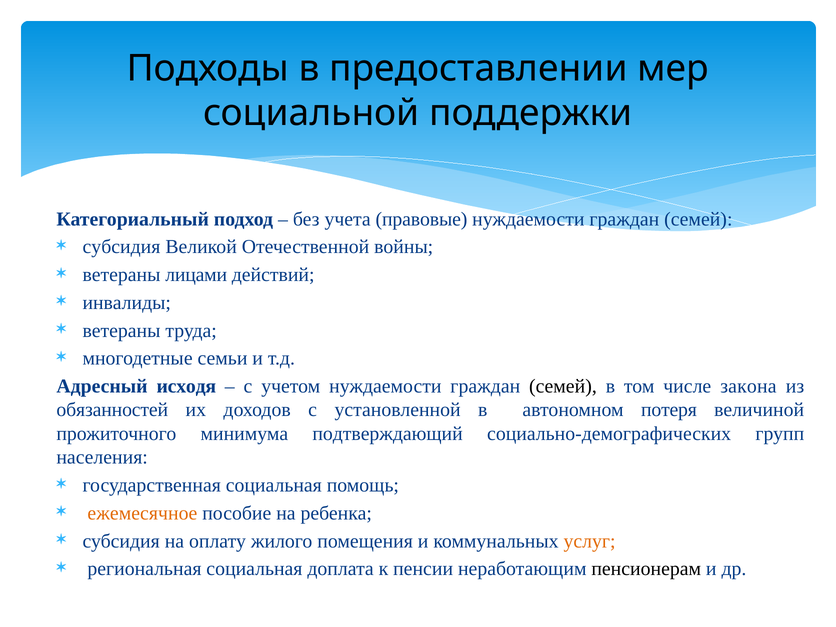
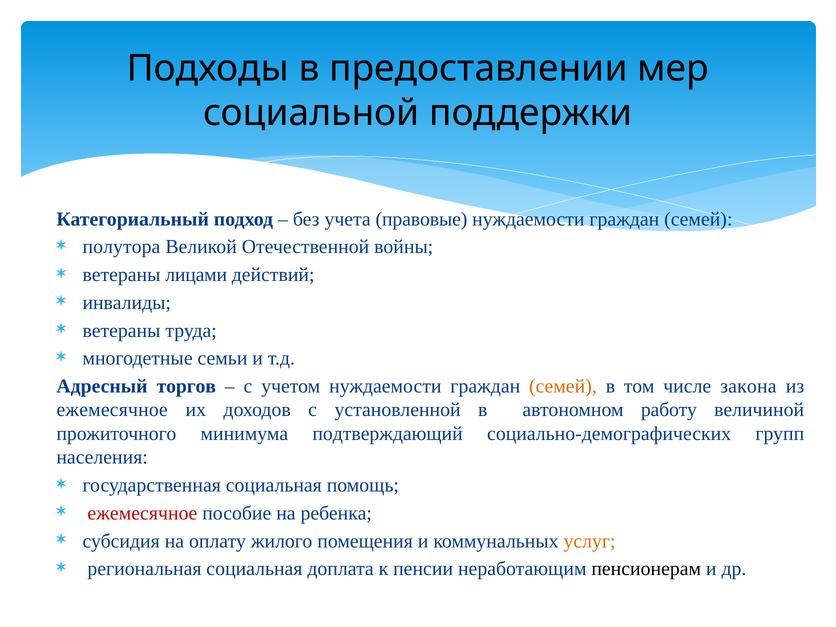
субсидия: субсидия -> полутора (121, 247)
исходя: исходя -> торгов (186, 386)
семей colour: black -> orange (563, 386)
обязанностей: обязанностей -> ежемесячное (112, 410)
потеря: потеря -> работу (669, 410)
ежемесячное colour: orange -> red (142, 513)
